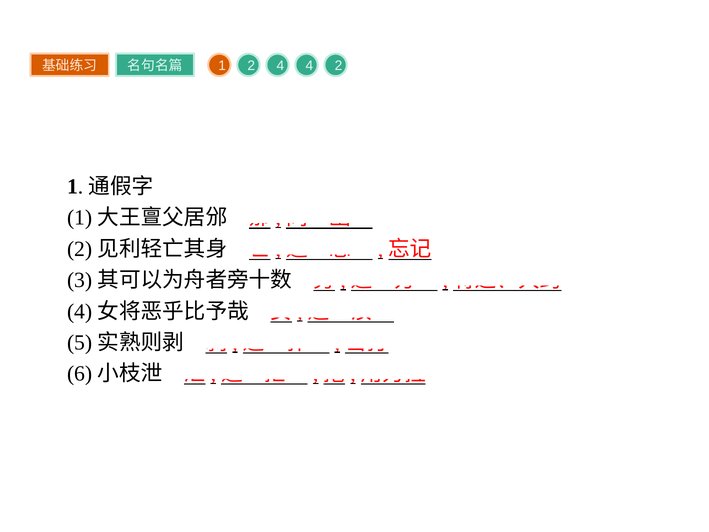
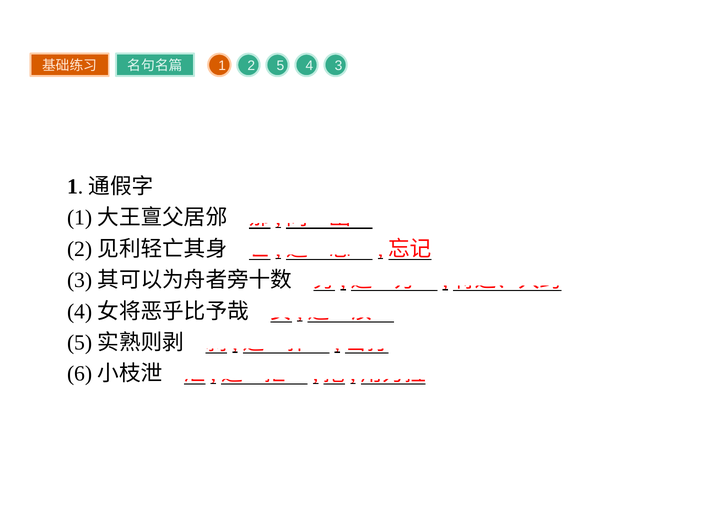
2 4: 4 -> 5 (280, 66)
4 2: 2 -> 3 (338, 66)
